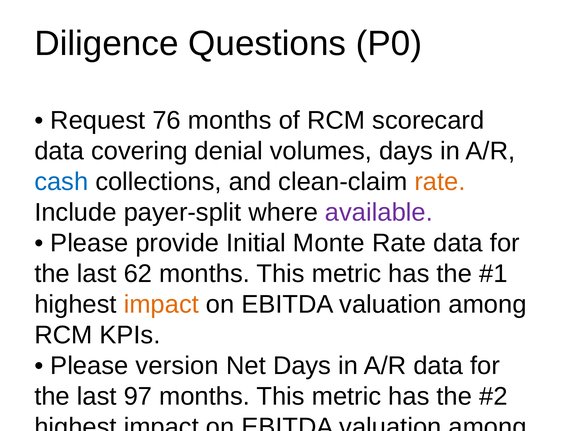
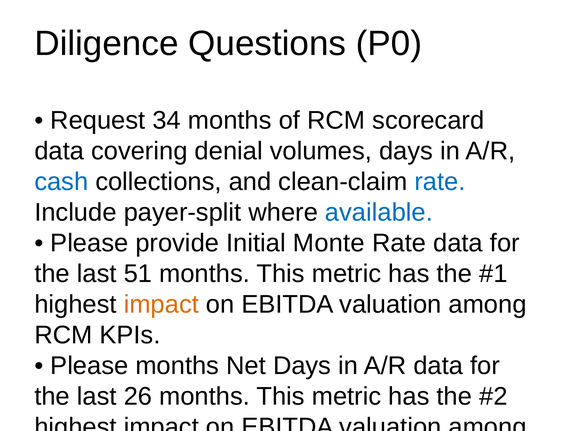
76: 76 -> 34 (167, 120)
rate colour: orange -> blue (440, 182)
available colour: purple -> blue (379, 212)
62: 62 -> 51 (138, 273)
Please version: version -> months (177, 365)
97: 97 -> 26 (138, 396)
